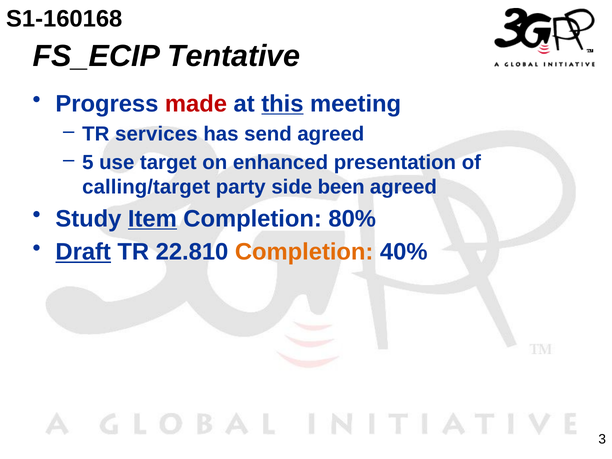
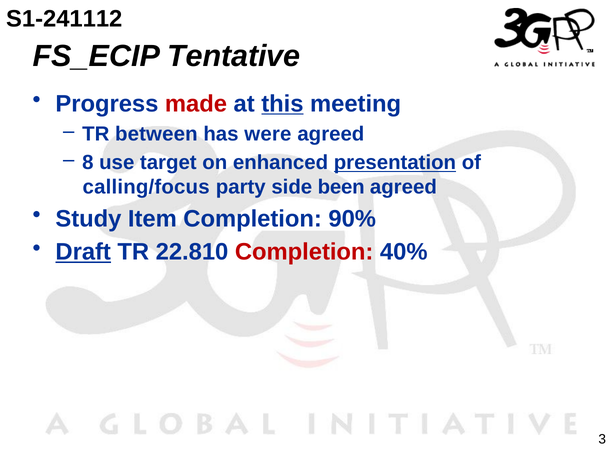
S1-160168: S1-160168 -> S1-241112 (64, 19)
services: services -> between (156, 134)
send: send -> were (268, 134)
5: 5 -> 8 (88, 163)
presentation underline: none -> present (395, 163)
calling/target: calling/target -> calling/focus (146, 187)
Item underline: present -> none (152, 219)
80%: 80% -> 90% (352, 219)
Completion colour: orange -> red (304, 252)
